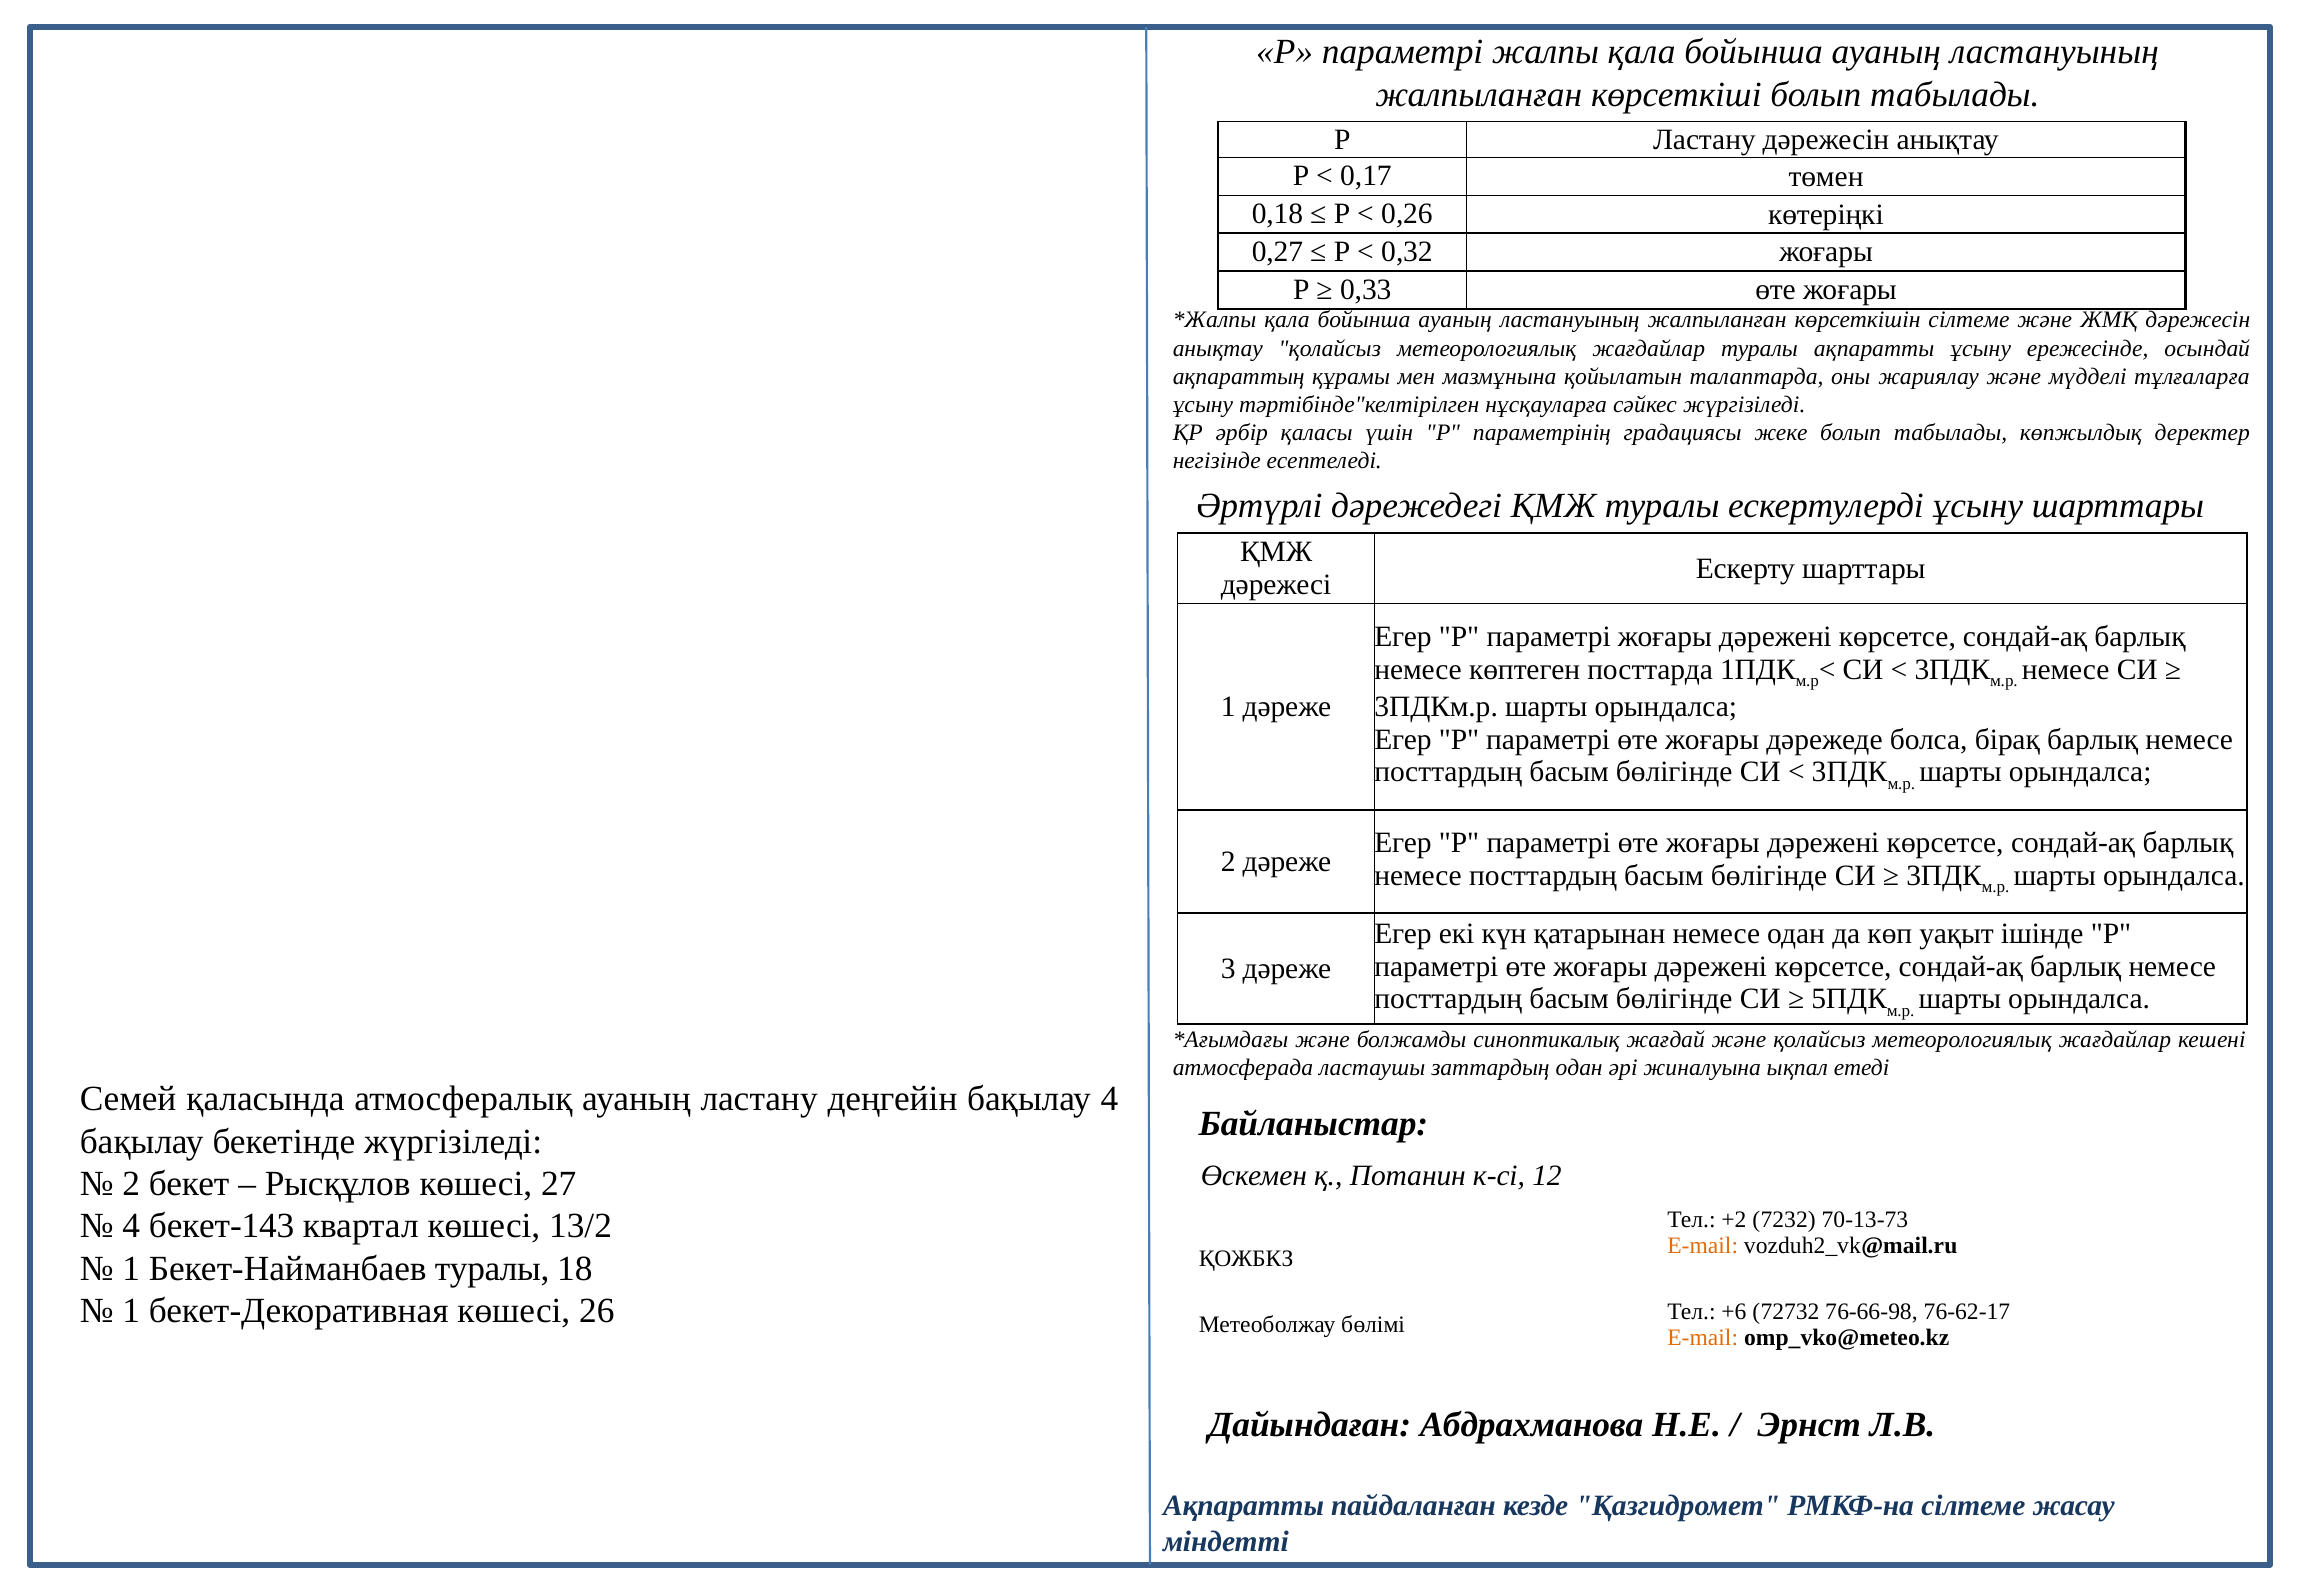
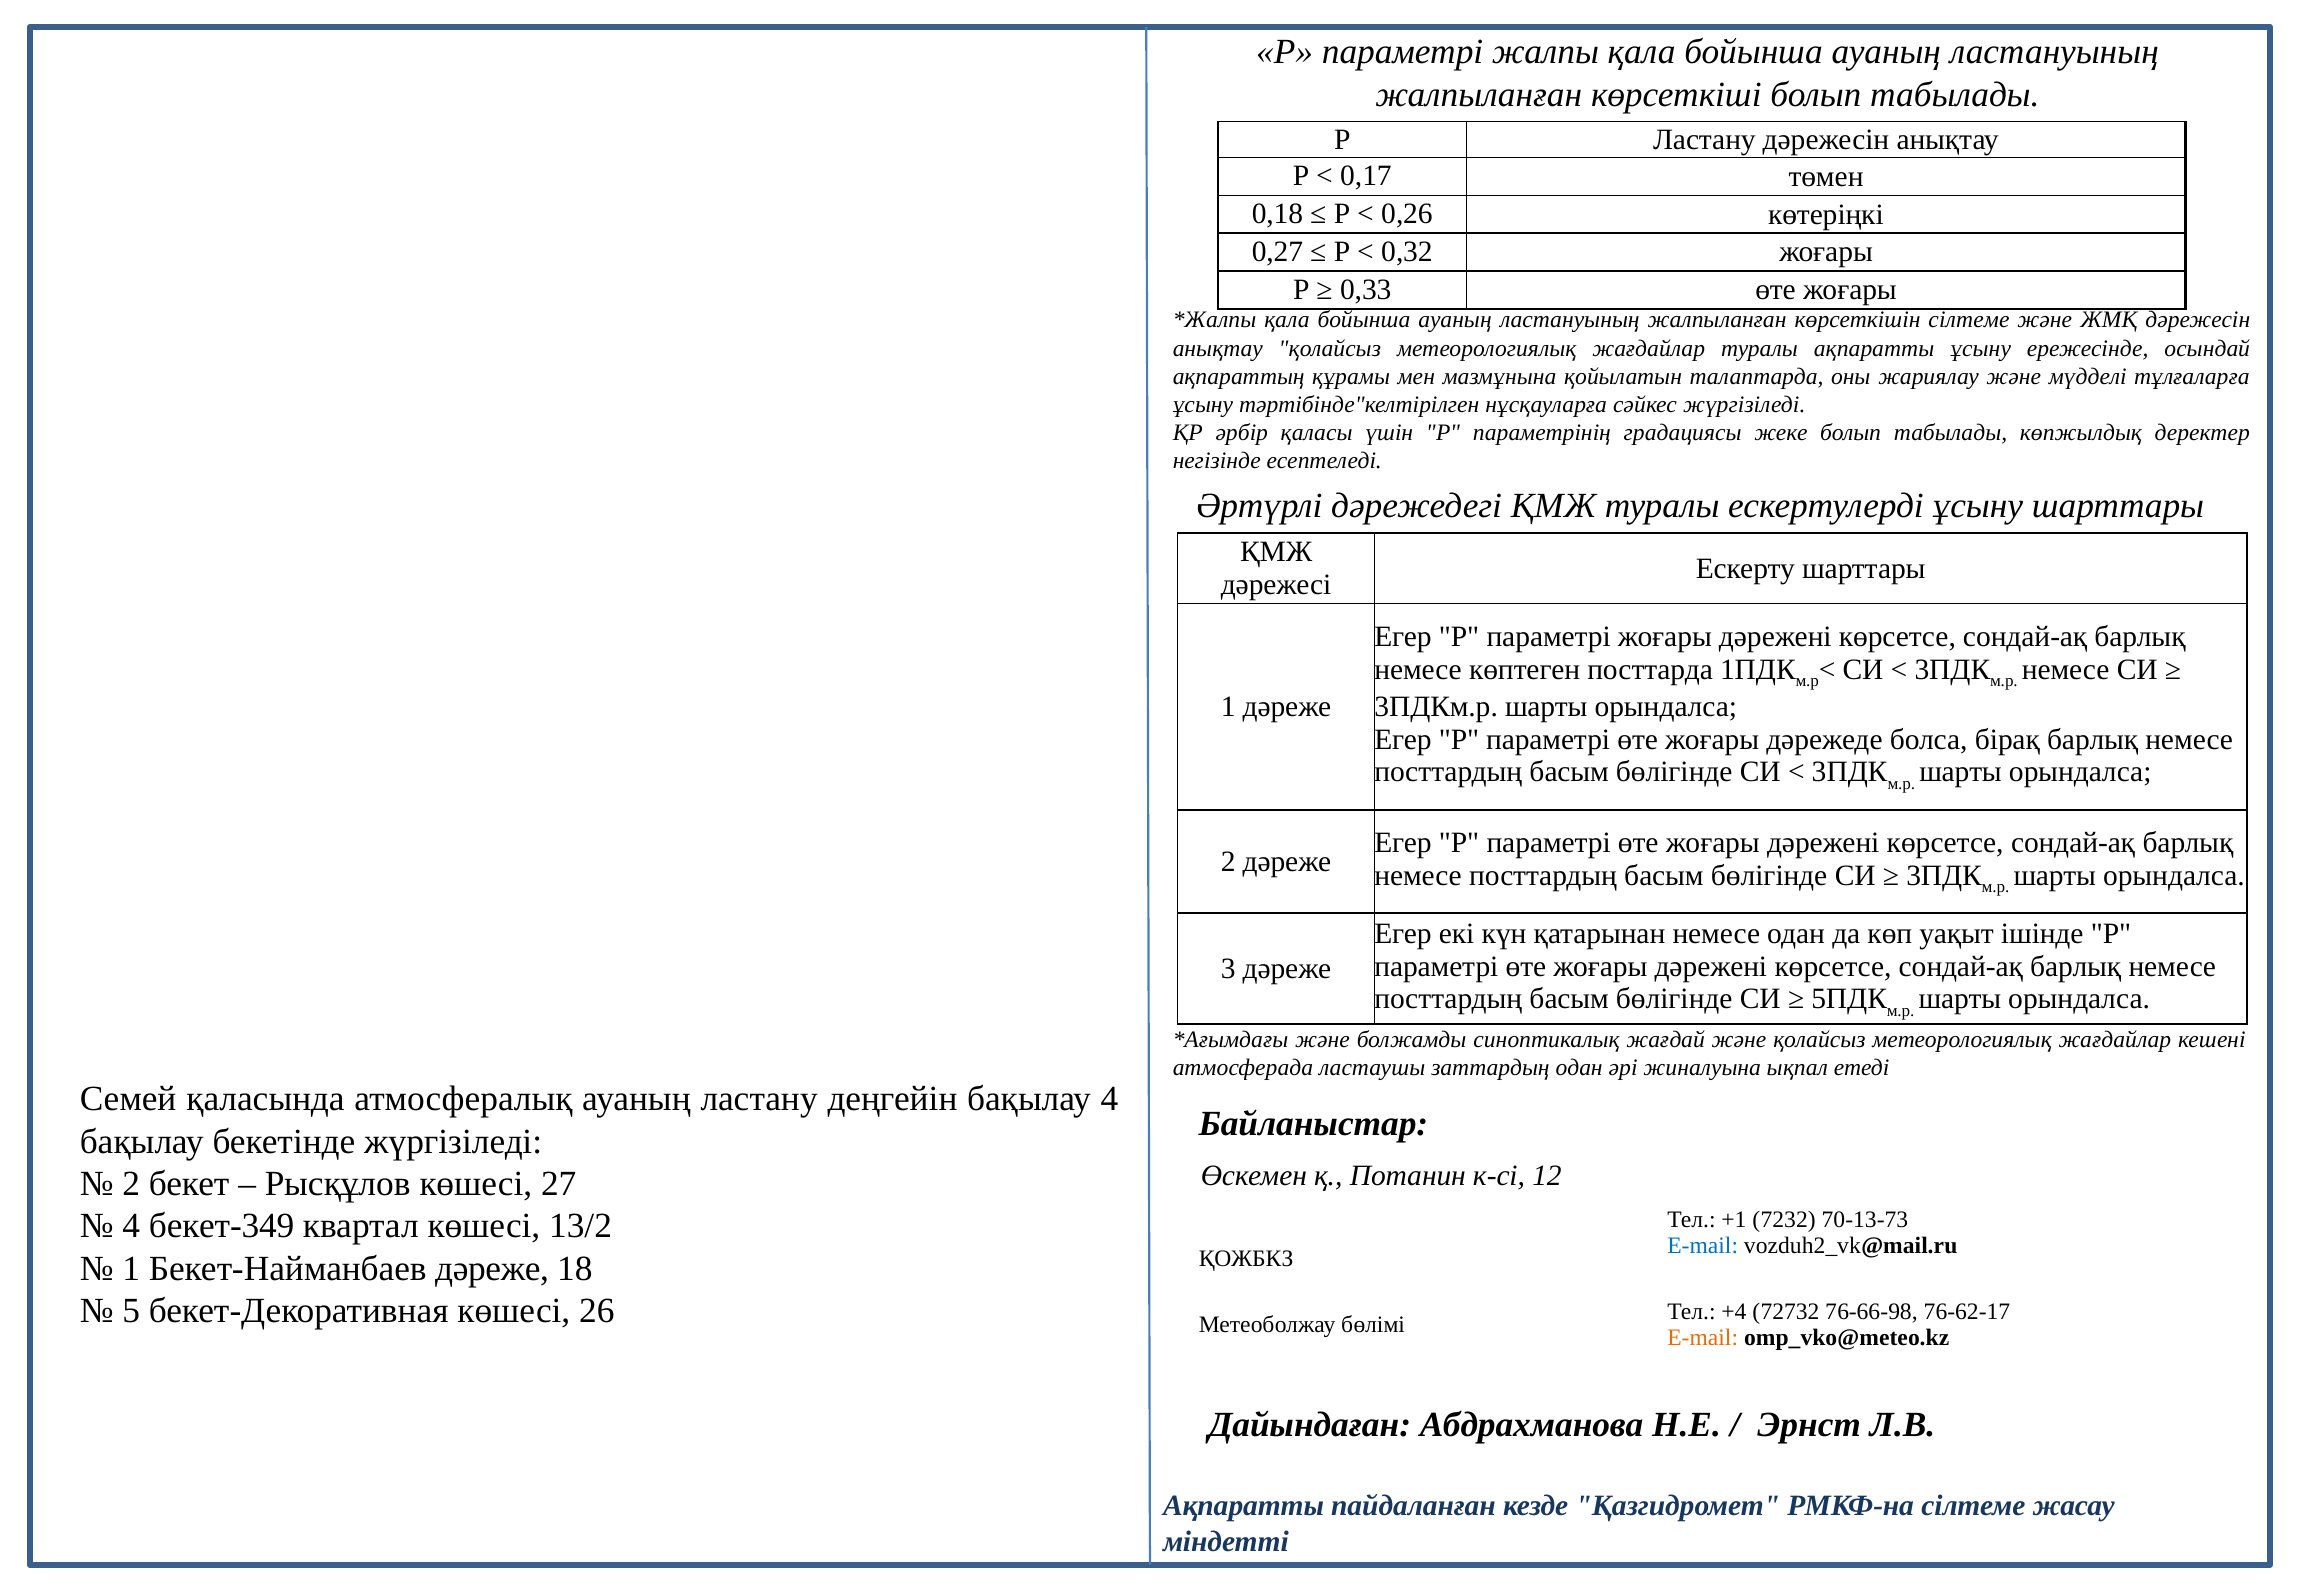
+2: +2 -> +1 (1734, 1220)
бекет-143: бекет-143 -> бекет-349 (222, 1227)
E-mail colour: orange -> blue (1703, 1246)
Бекет-Найманбаев туралы: туралы -> дәреже (492, 1269)
1: 1 -> 5 (131, 1311)
+6: +6 -> +4 (1734, 1312)
